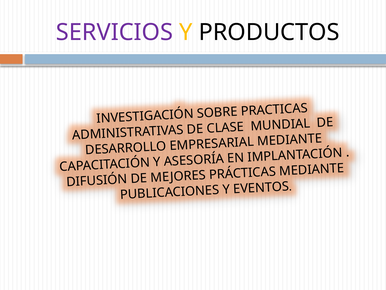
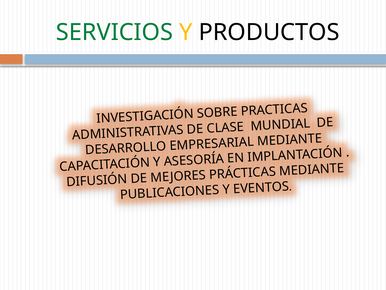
SERVICIOS colour: purple -> green (114, 32)
